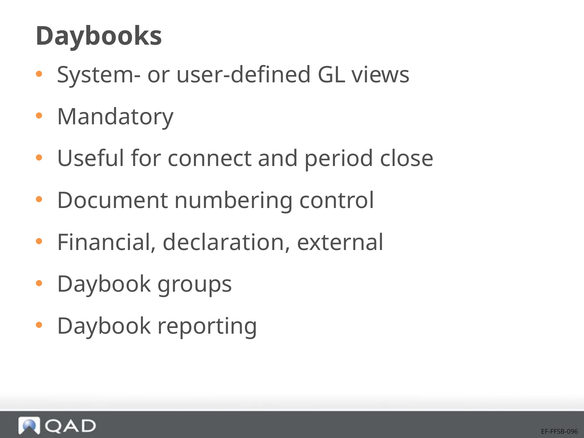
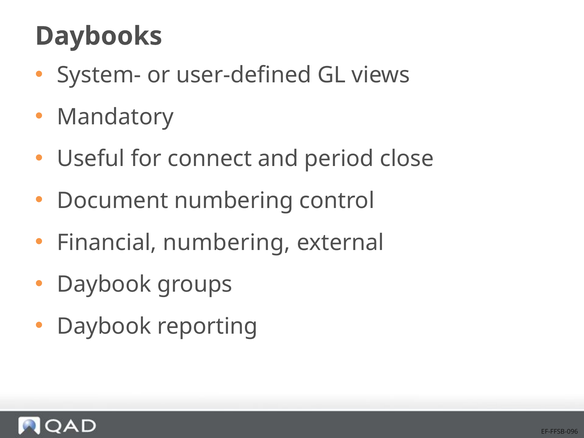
Financial declaration: declaration -> numbering (227, 243)
